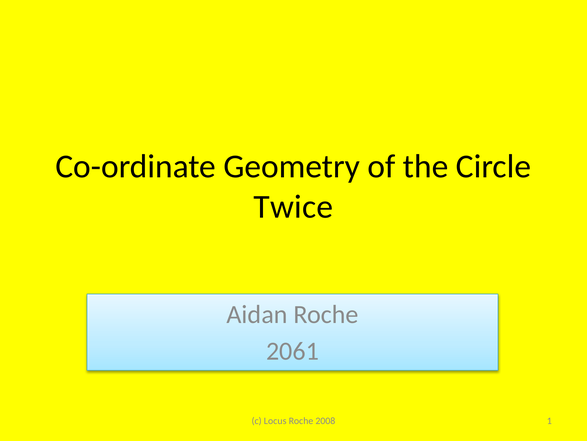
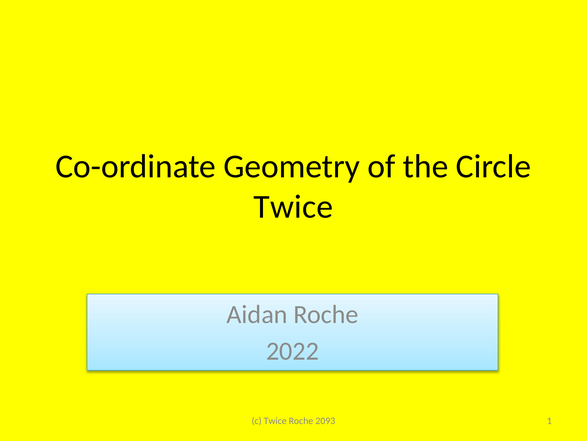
2061: 2061 -> 2022 (293, 350)
c Locus: Locus -> Twice (275, 420)
2008: 2008 -> 2093 (325, 420)
